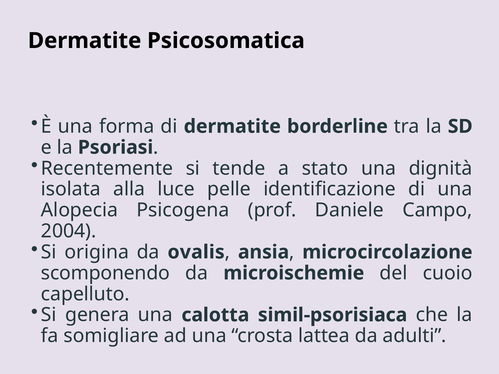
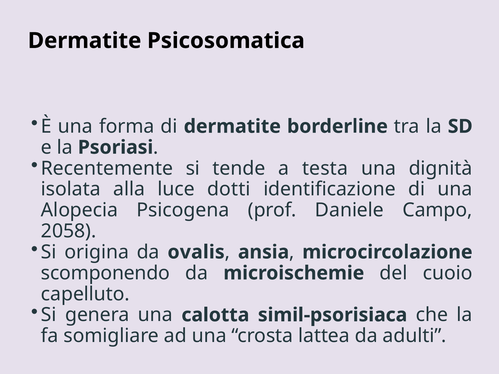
stato: stato -> testa (325, 168)
pelle: pelle -> dotti (229, 189)
2004: 2004 -> 2058 (69, 231)
